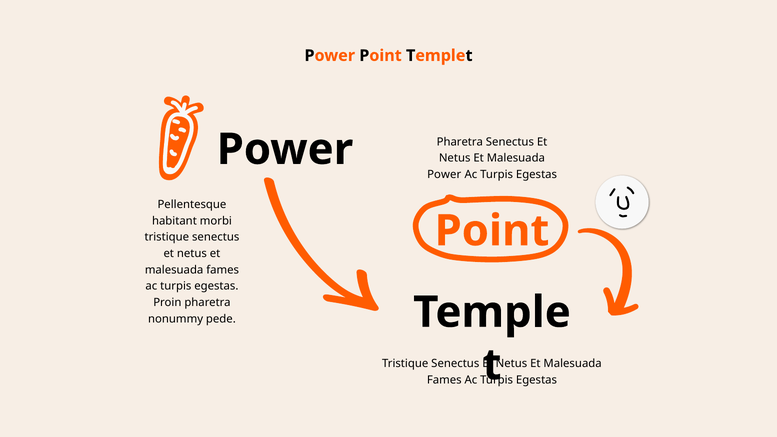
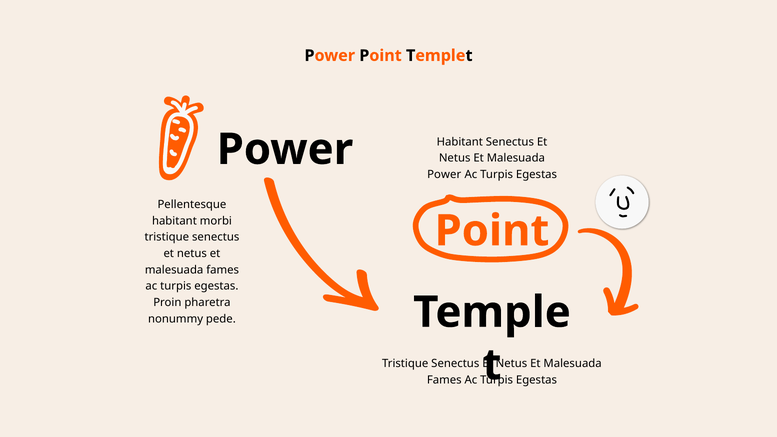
Pharetra: Pharetra -> Habitant (460, 142)
